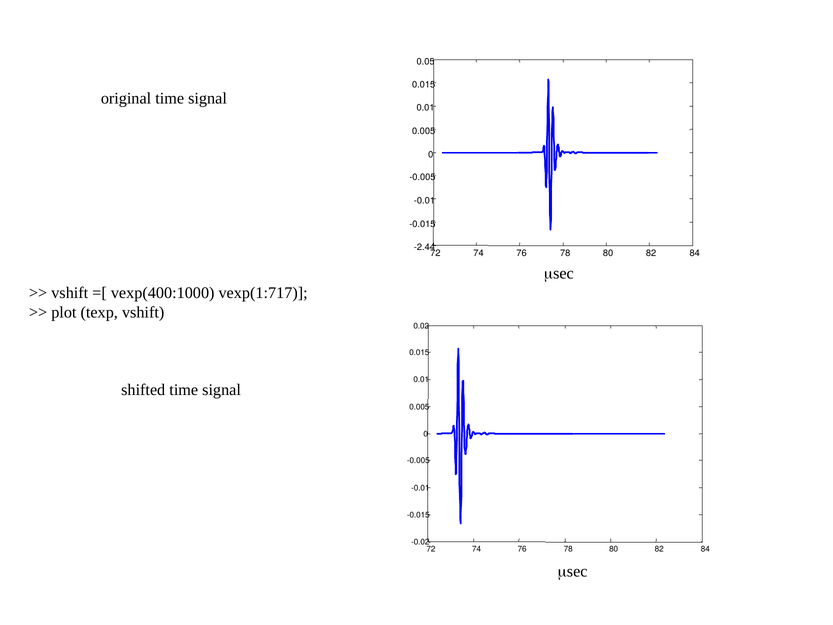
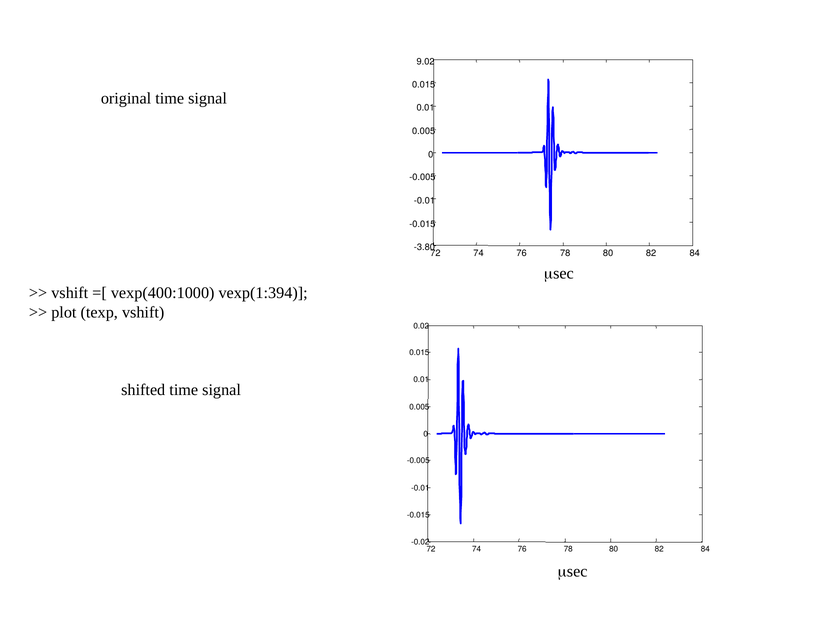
0.05: 0.05 -> 9.02 (426, 62)
-2.44: -2.44 -> -3.80 (424, 247)
vexp(1:717: vexp(1:717 -> vexp(1:394 (263, 293)
